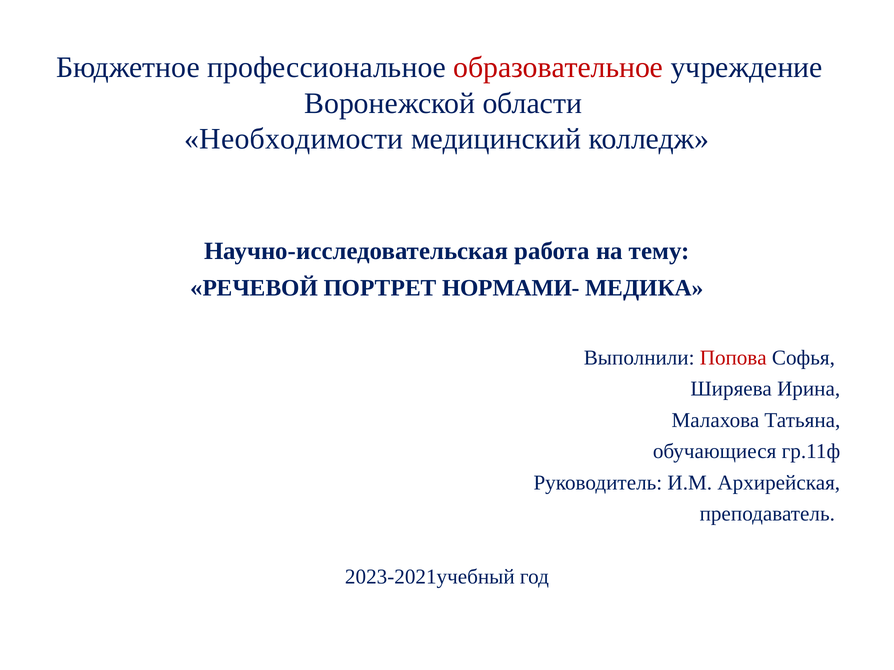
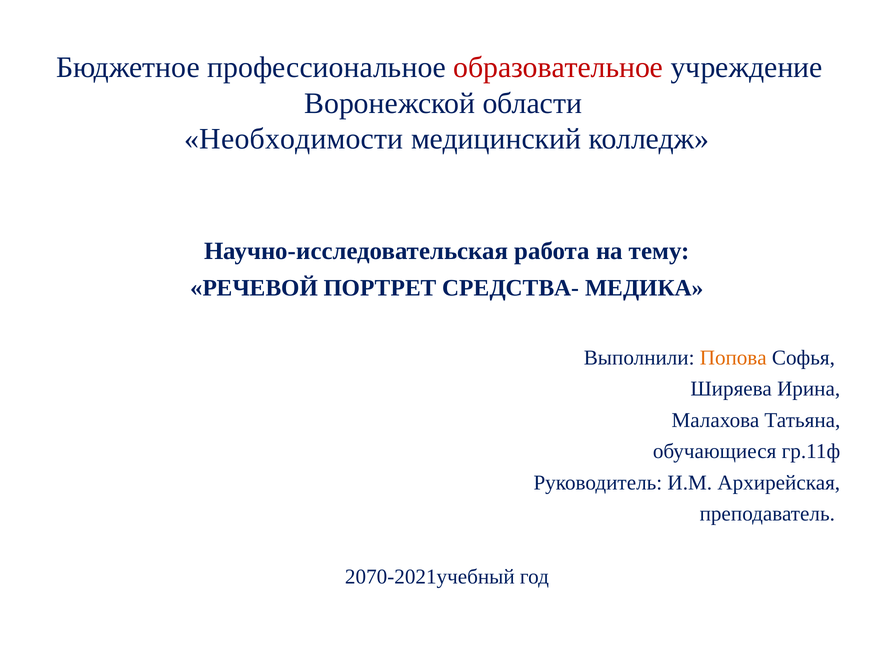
НОРМАМИ-: НОРМАМИ- -> СРЕДСТВА- (511, 288)
Попова colour: red -> orange (733, 358)
2023-2021учебный: 2023-2021учебный -> 2070-2021учебный (430, 577)
